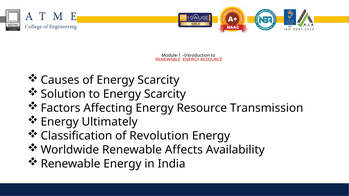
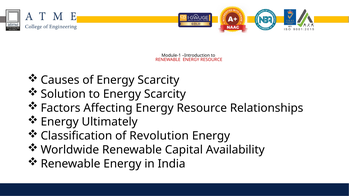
Transmission: Transmission -> Relationships (267, 108)
Affects: Affects -> Capital (184, 150)
